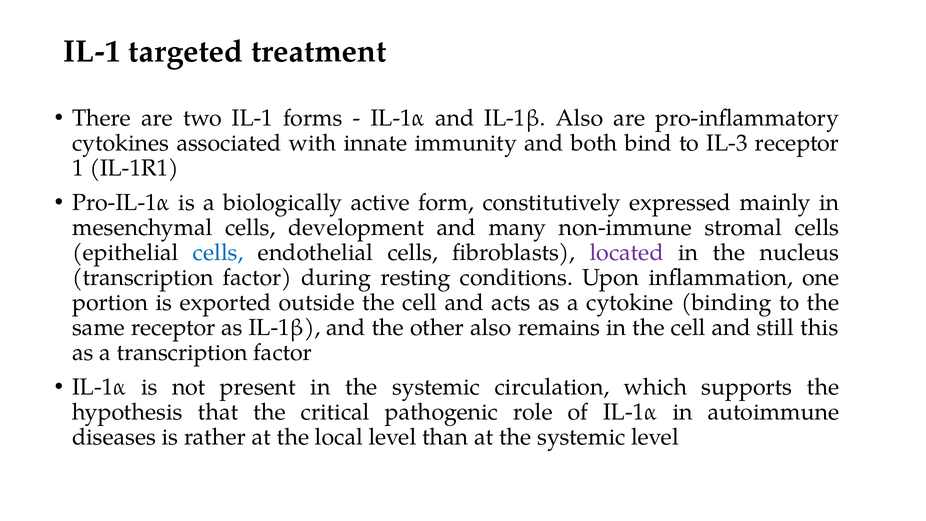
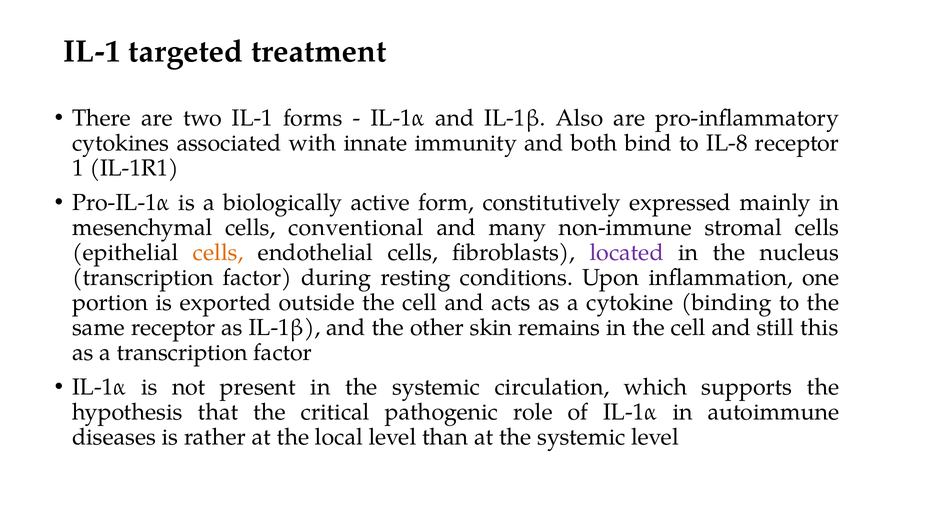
IL-3: IL-3 -> IL-8 (727, 143)
development: development -> conventional (356, 228)
cells colour: blue -> orange (218, 253)
other also: also -> skin (491, 327)
